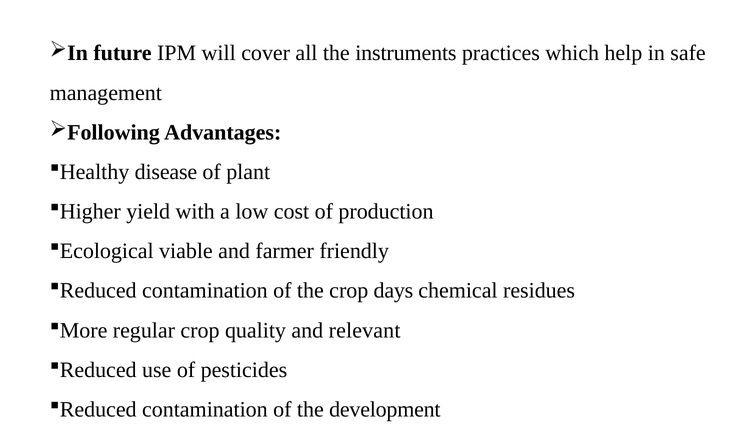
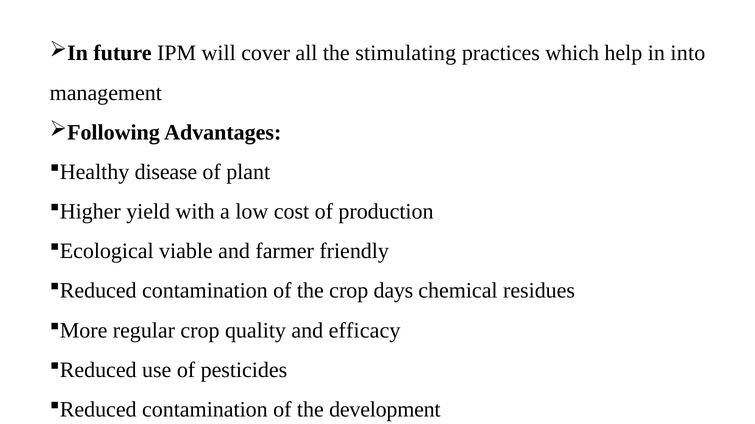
instruments: instruments -> stimulating (406, 53)
safe: safe -> into (688, 53)
relevant: relevant -> efficacy (365, 331)
